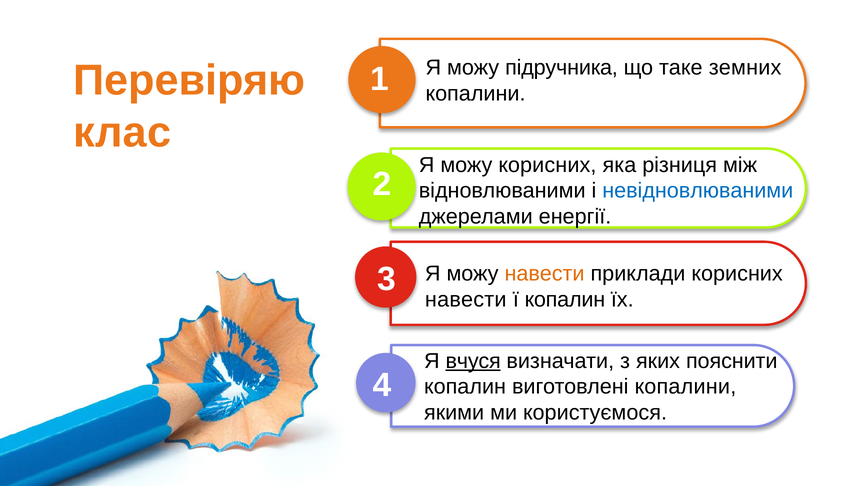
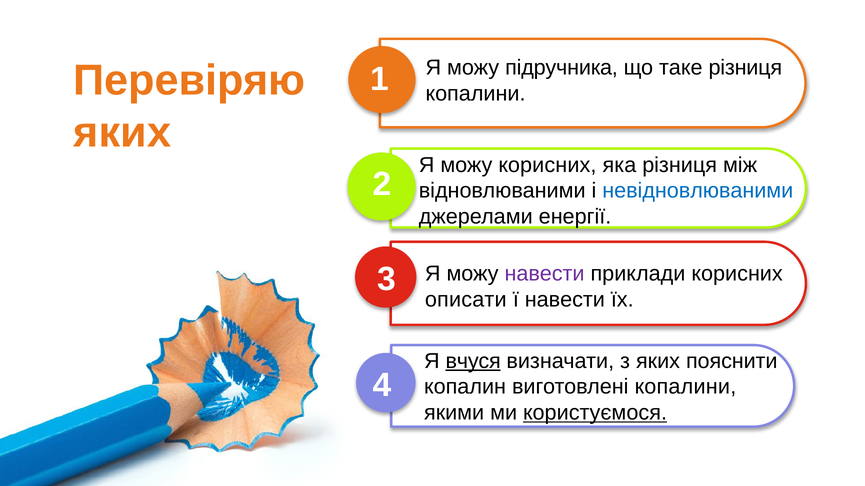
таке земних: земних -> різниця (745, 68)
клас: клас -> яких (122, 133)
навести colour: orange -> purple (545, 274)
навести: навести -> описати (466, 300)
ї копалин: копалин -> навести (565, 300)
користуємося underline: none -> present (595, 413)
